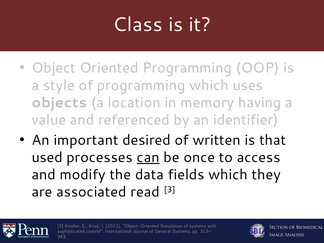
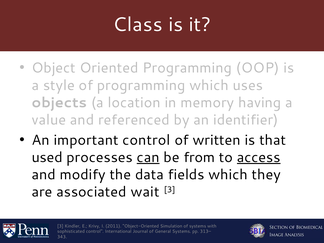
important desired: desired -> control (146, 140)
once: once -> from (199, 157)
access underline: none -> present (259, 157)
read: read -> wait (145, 192)
